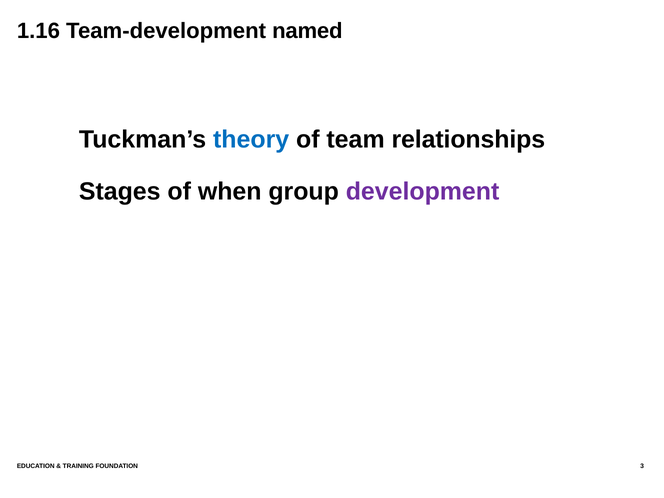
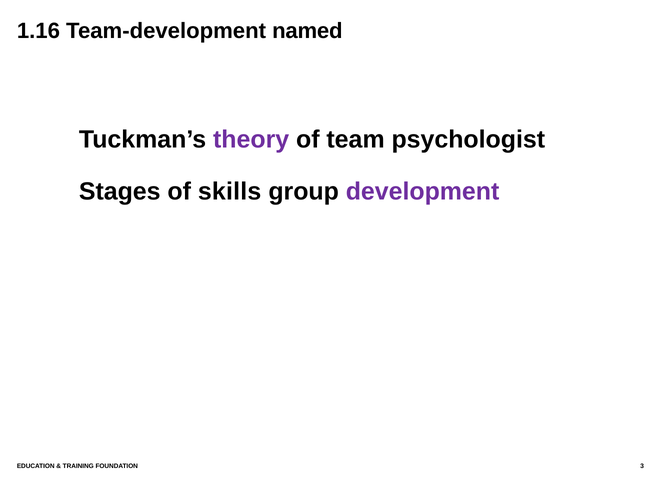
theory colour: blue -> purple (251, 140)
relationships: relationships -> psychologist (468, 140)
when: when -> skills (230, 191)
